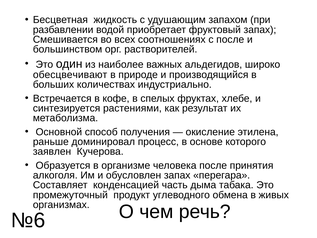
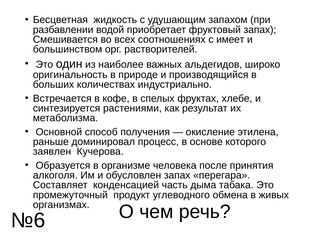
с после: после -> имеет (230, 40)
обесцвечивают: обесцвечивают -> оригинальность (70, 75)
